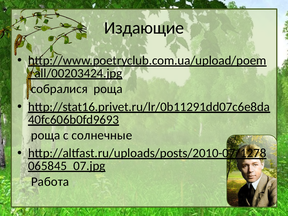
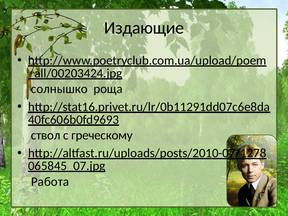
собралися: собралися -> солнышко (59, 89)
роща: роща -> ствол (46, 135)
солнечные: солнечные -> греческому (102, 135)
